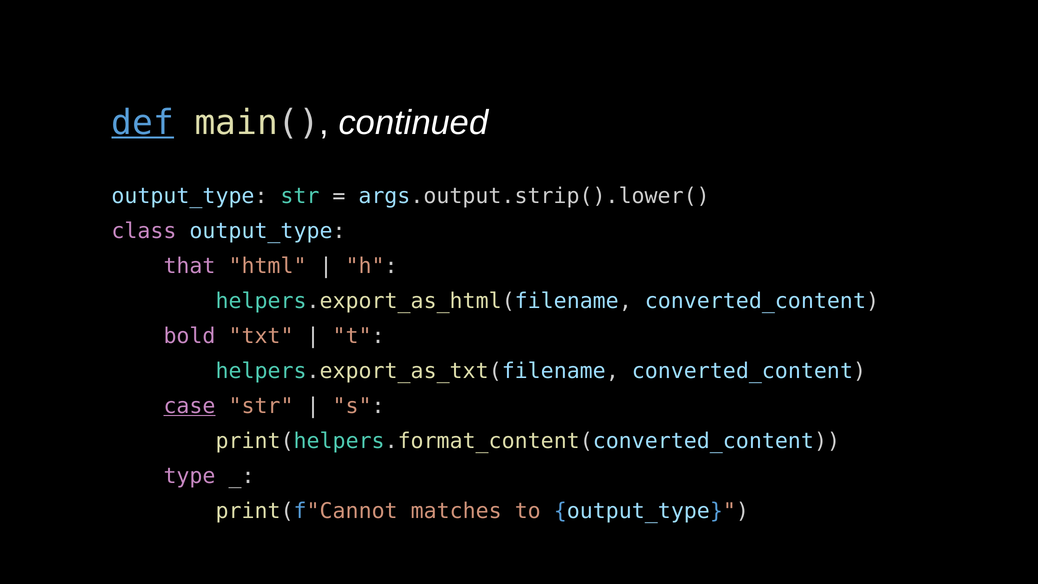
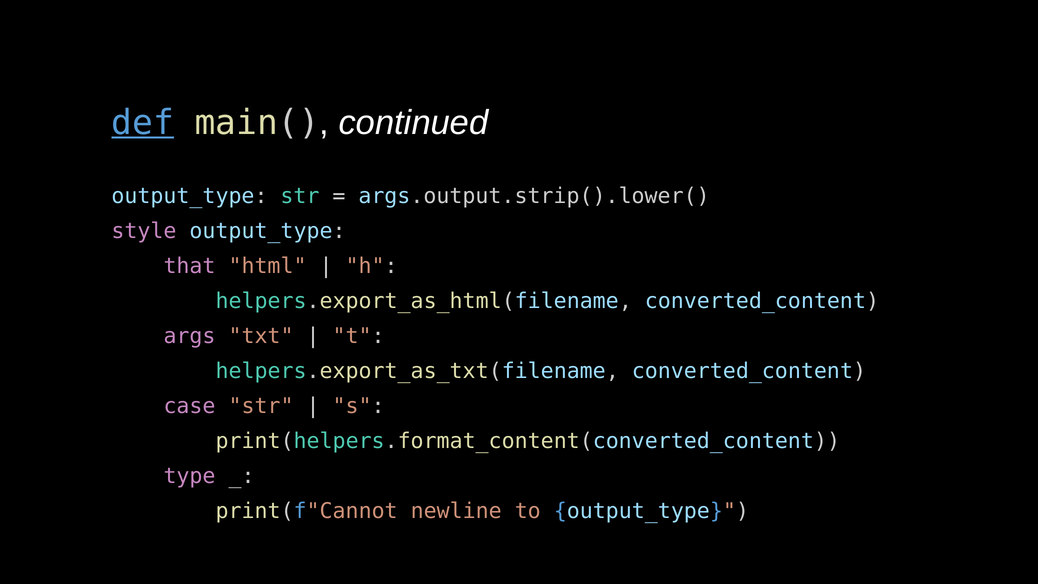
class: class -> style (144, 231)
bold: bold -> args (189, 336)
case underline: present -> none (189, 406)
matches: matches -> newline (456, 511)
